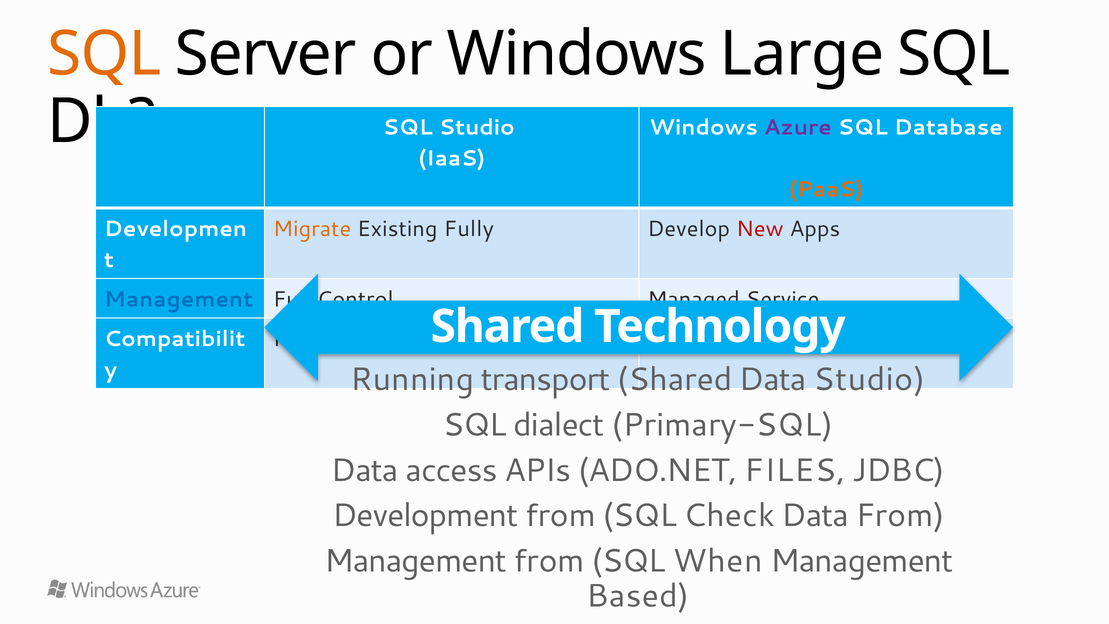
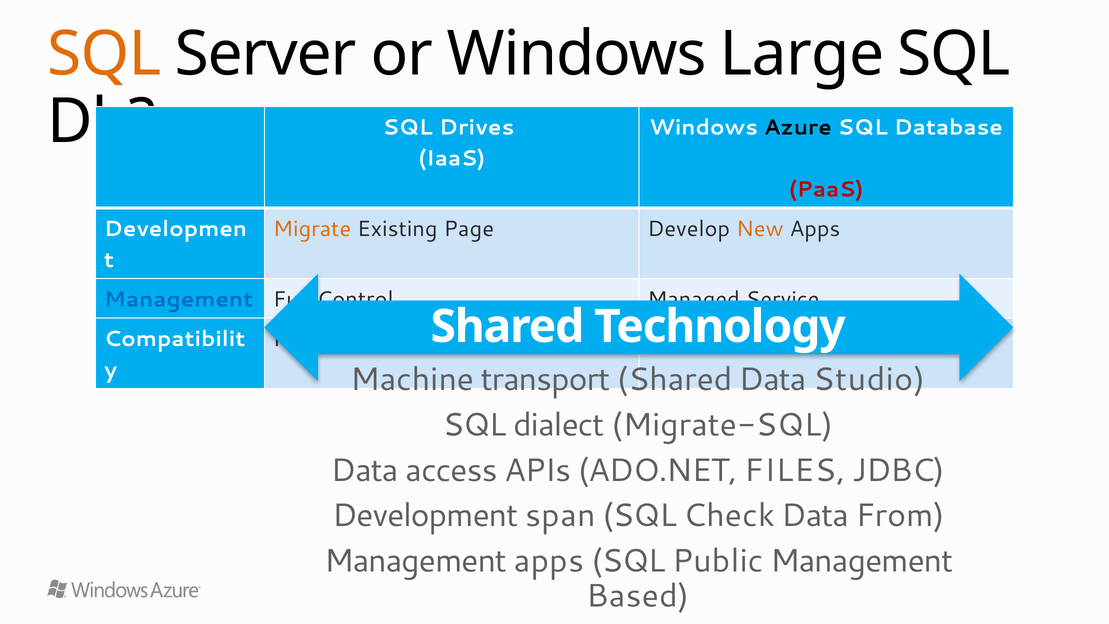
SQL Studio: Studio -> Drives (477, 128)
Azure colour: purple -> black (798, 128)
PaaS colour: orange -> red (826, 190)
Fully: Fully -> Page (469, 229)
New colour: red -> orange (760, 229)
Running: Running -> Machine (412, 380)
Primary-SQL: Primary-SQL -> Migrate-SQL (722, 425)
Development from: from -> span (560, 516)
Management from: from -> apps (549, 561)
When: When -> Public (718, 561)
